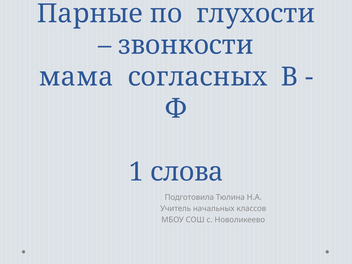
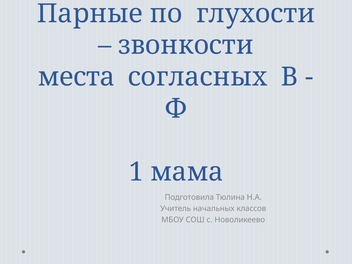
мама: мама -> места (76, 77)
слова: слова -> мама (187, 172)
